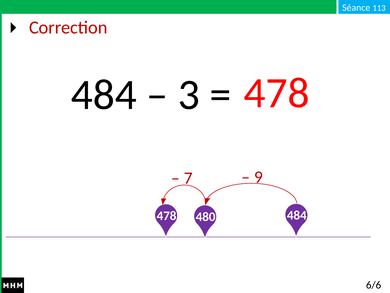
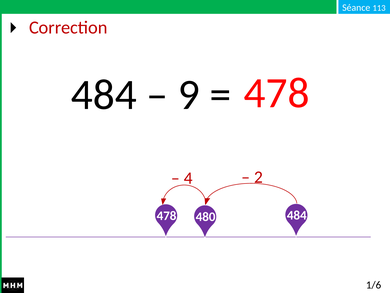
3: 3 -> 9 (189, 95)
9: 9 -> 2 (258, 177)
7: 7 -> 4 (188, 178)
6/6: 6/6 -> 1/6 (374, 285)
